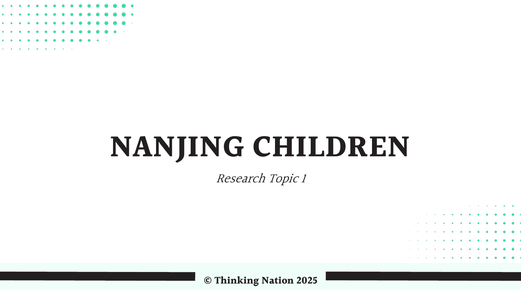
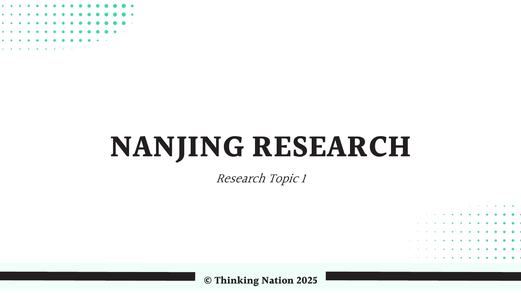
NANJING CHILDREN: CHILDREN -> RESEARCH (332, 148)
